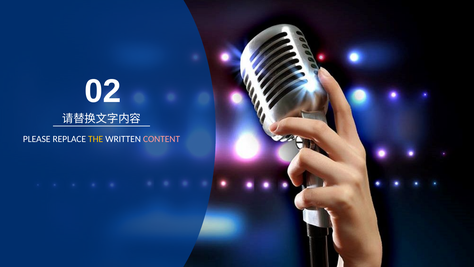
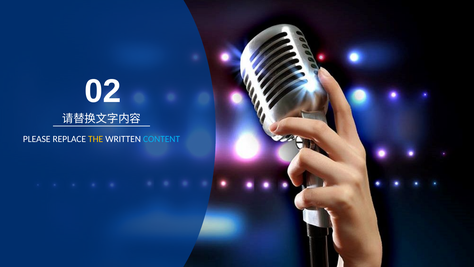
CONTENT colour: pink -> light blue (162, 139)
